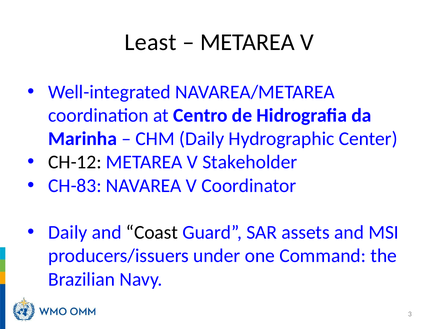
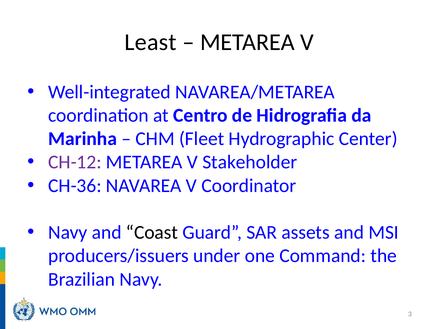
CHM Daily: Daily -> Fleet (202, 139)
CH-12 colour: black -> purple (75, 162)
CH-83: CH-83 -> CH-36 (75, 185)
Daily: Daily -> Navy (68, 232)
